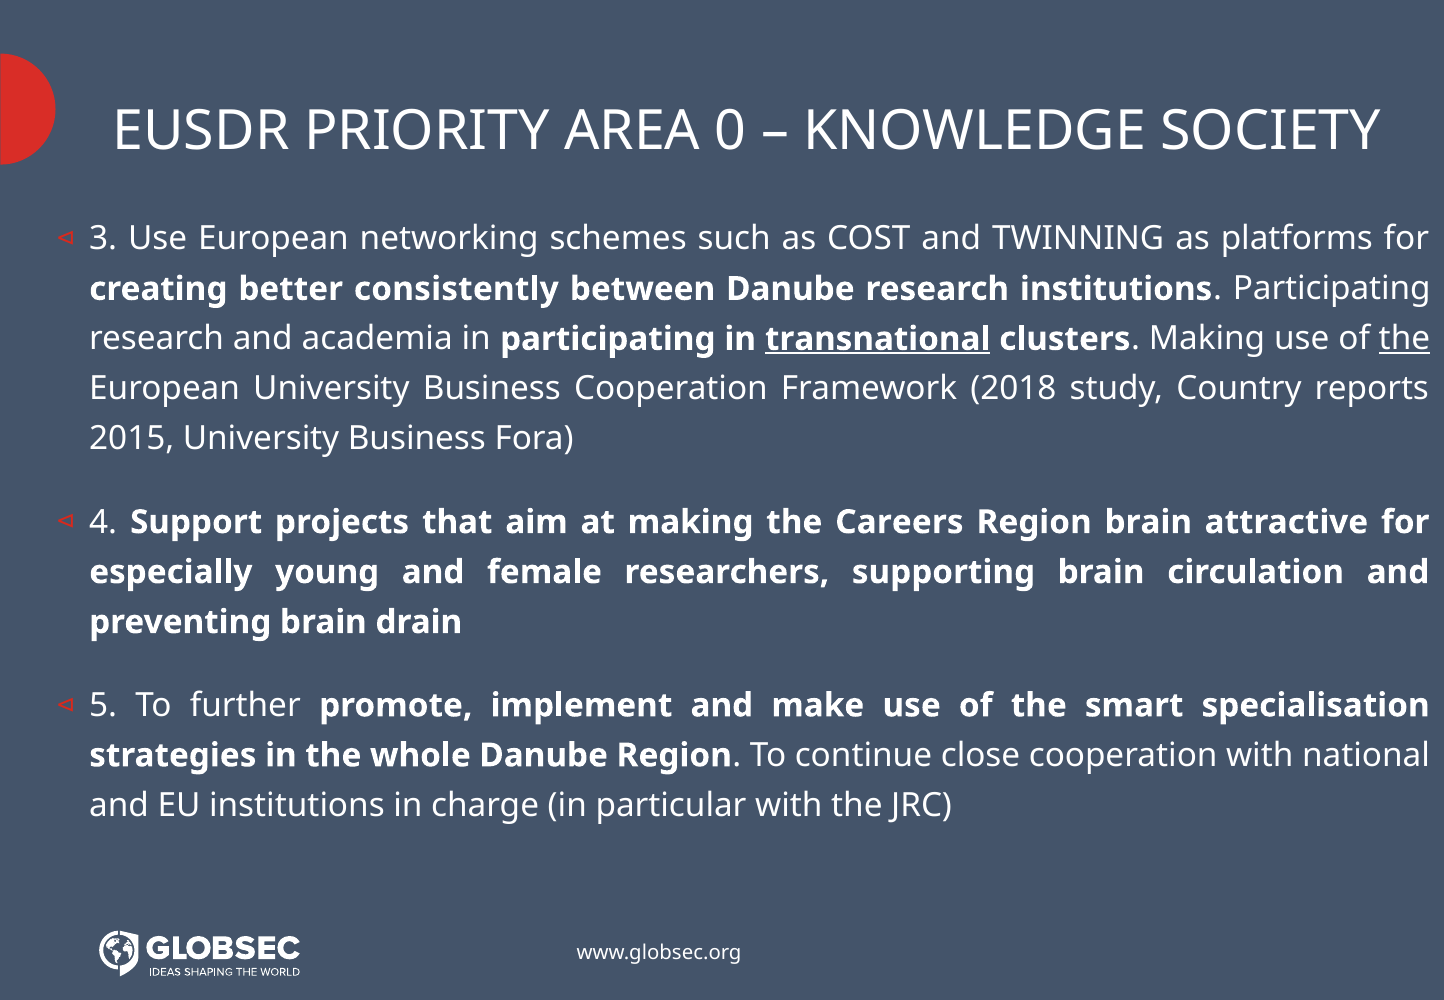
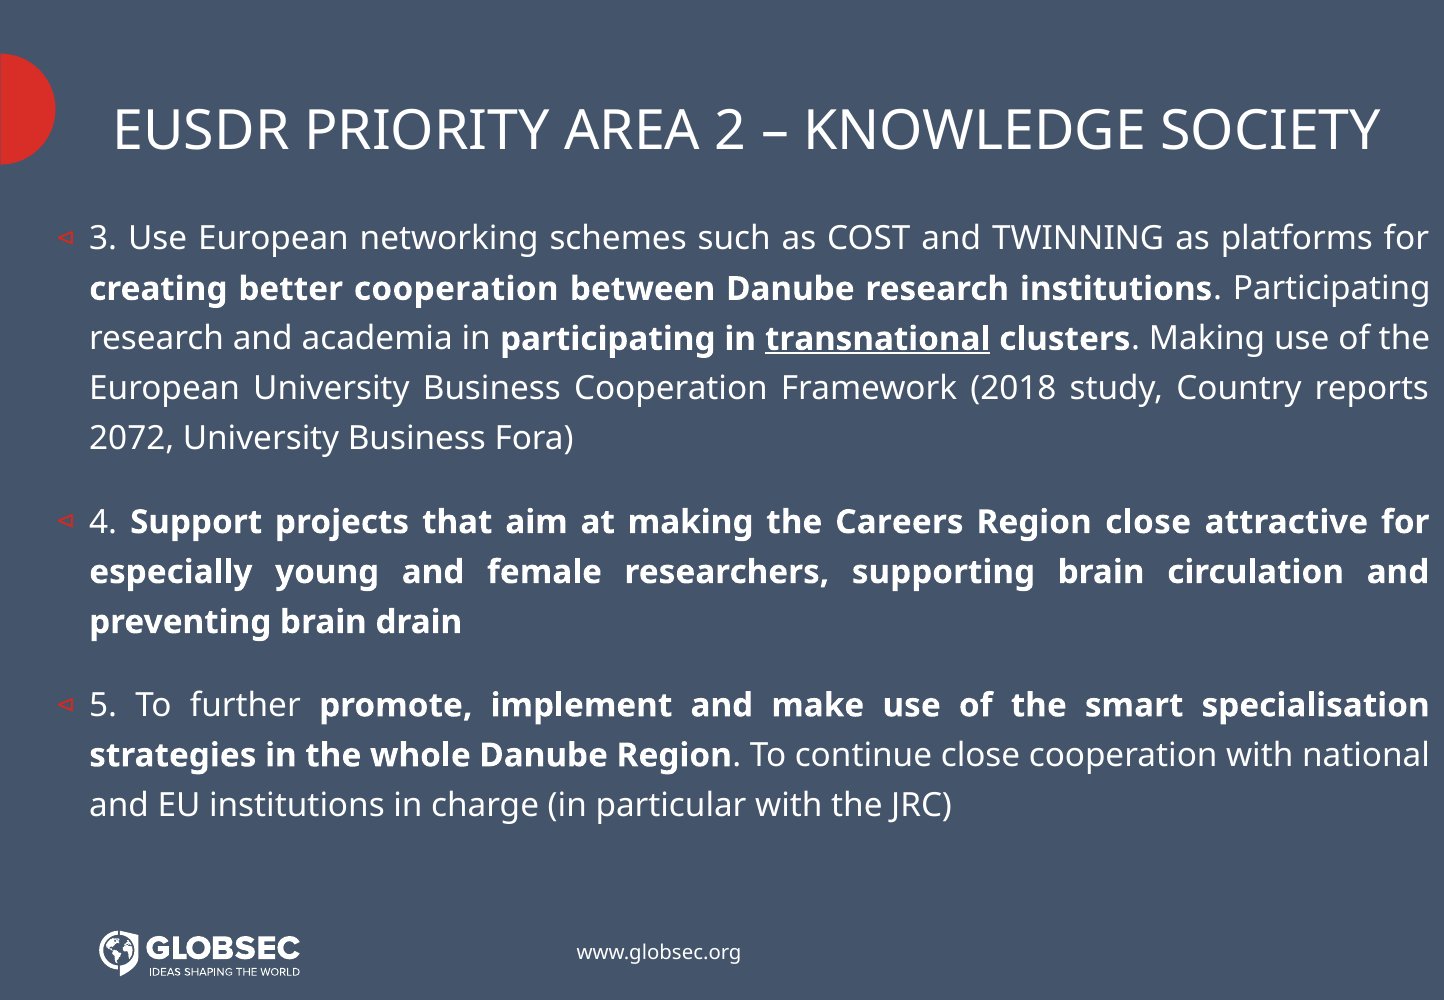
0: 0 -> 2 (731, 132)
better consistently: consistently -> cooperation (456, 289)
the underline: present -> none (1404, 339)
2015: 2015 -> 2072 (132, 439)
Region brain: brain -> close (1148, 522)
